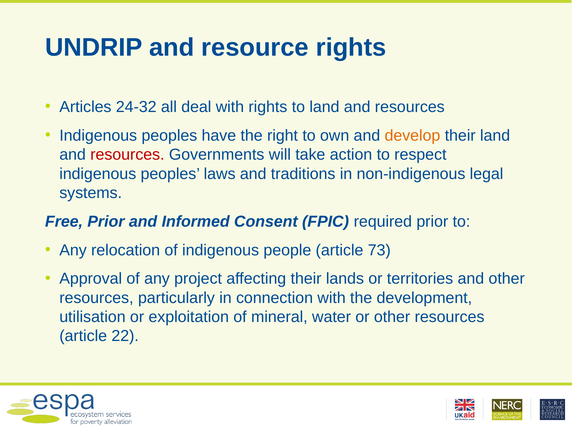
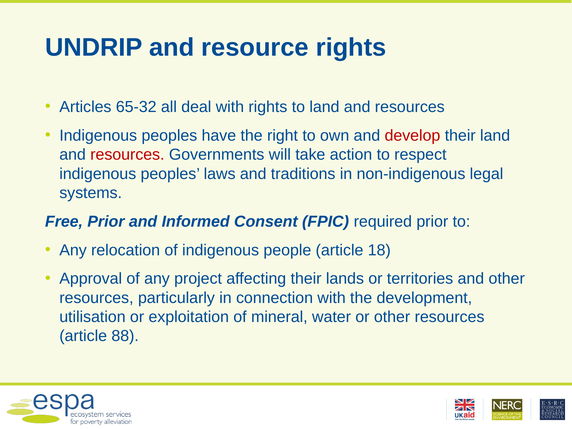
24-32: 24-32 -> 65-32 (136, 107)
develop colour: orange -> red (412, 136)
73: 73 -> 18 (379, 250)
22: 22 -> 88 (125, 336)
